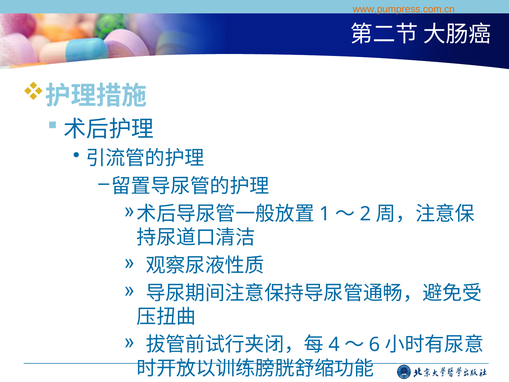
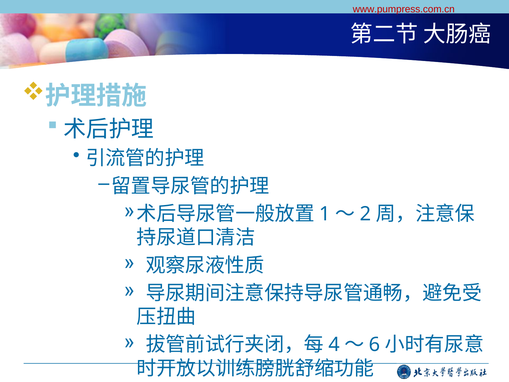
www.pumpress.com.cn colour: orange -> red (404, 9)
